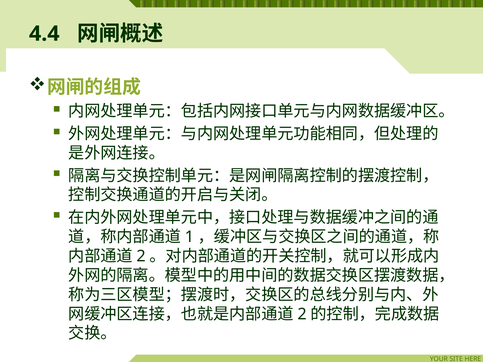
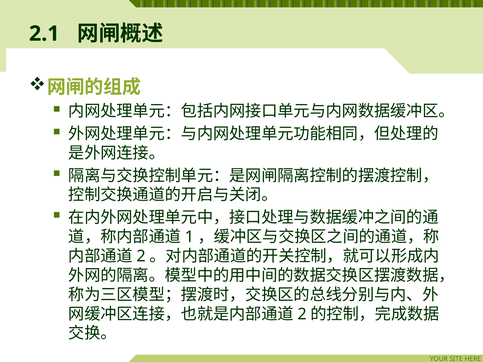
4.4: 4.4 -> 2.1 (44, 34)
